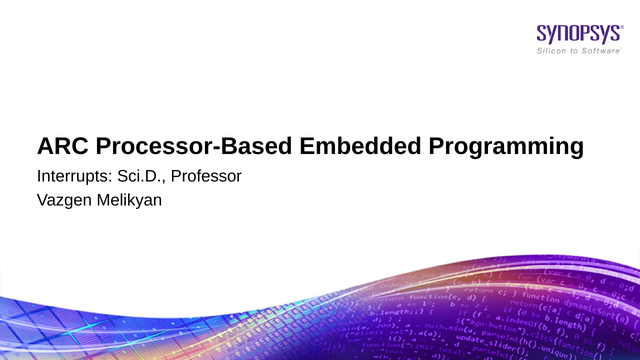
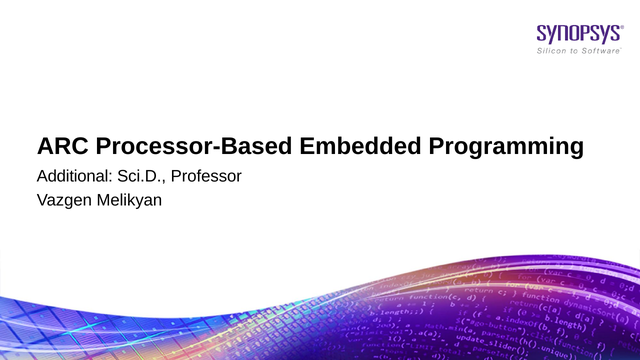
Interrupts: Interrupts -> Additional (75, 176)
